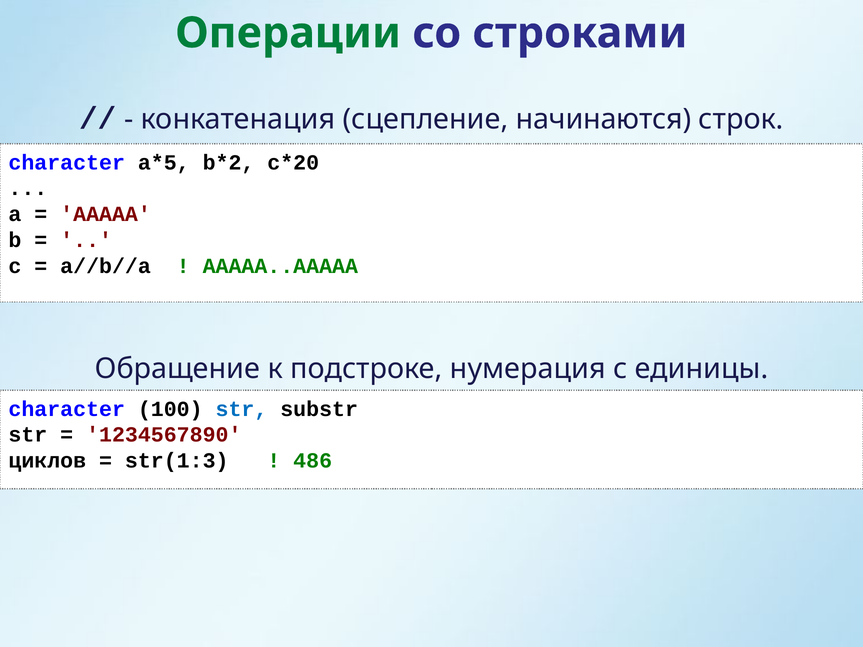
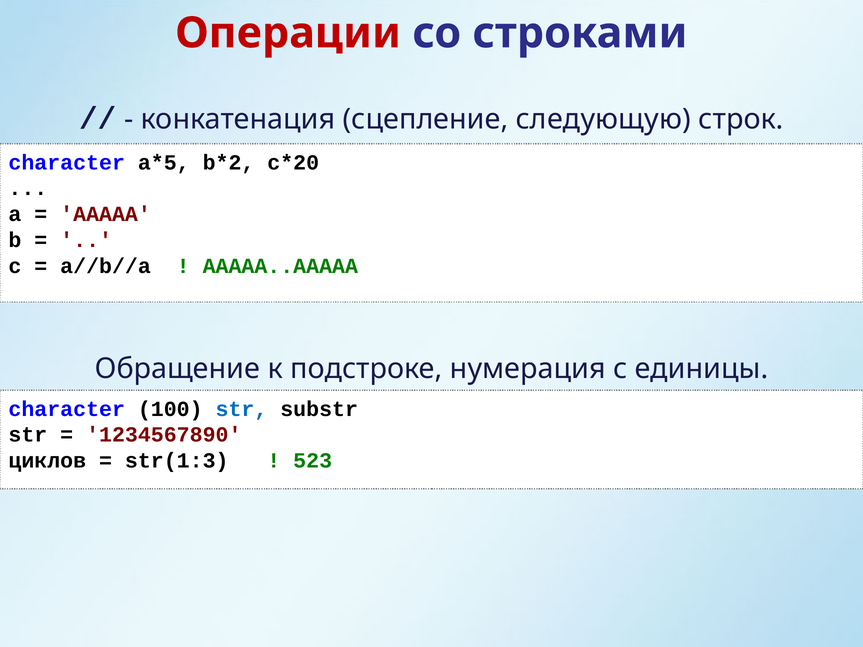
Операции colour: green -> red (288, 33)
начинаются: начинаются -> следующую (603, 119)
486: 486 -> 523 (313, 461)
